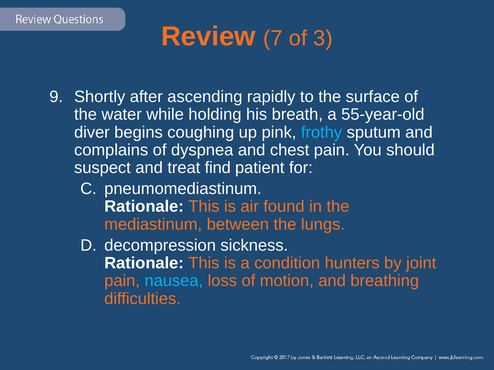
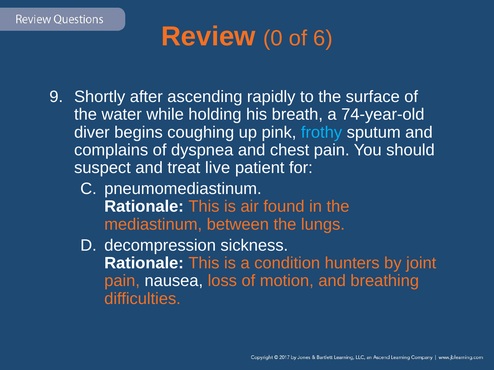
7: 7 -> 0 (273, 38)
3: 3 -> 6 (323, 38)
55-year-old: 55-year-old -> 74-year-old (383, 115)
find: find -> live (218, 168)
nausea colour: light blue -> white (174, 281)
